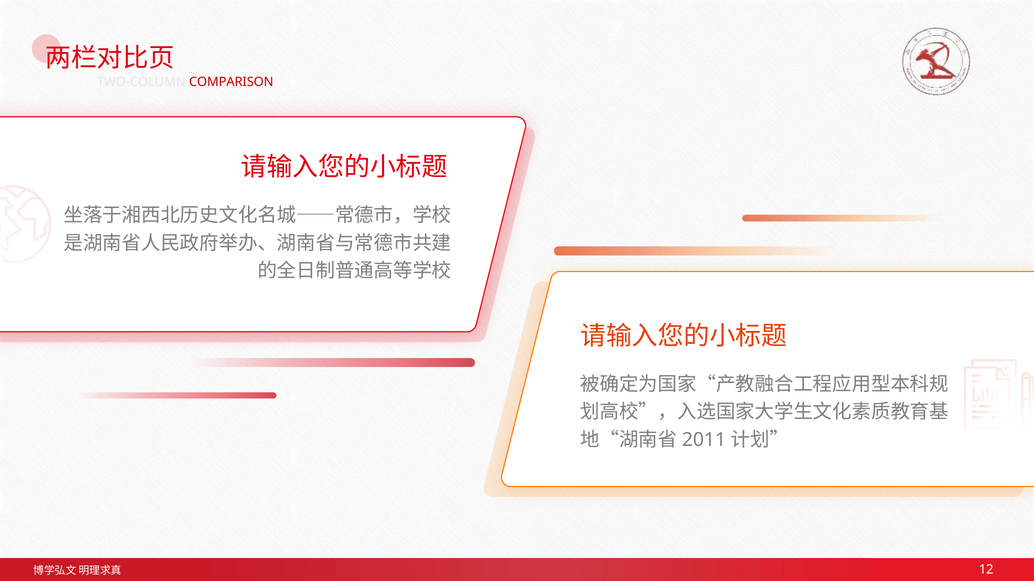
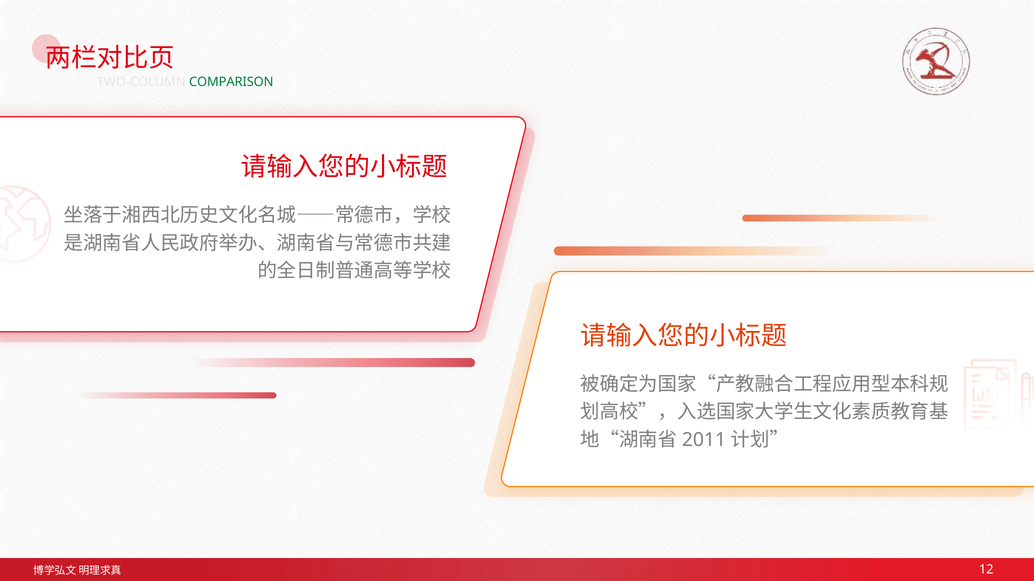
COMPARISON colour: red -> green (231, 82)
